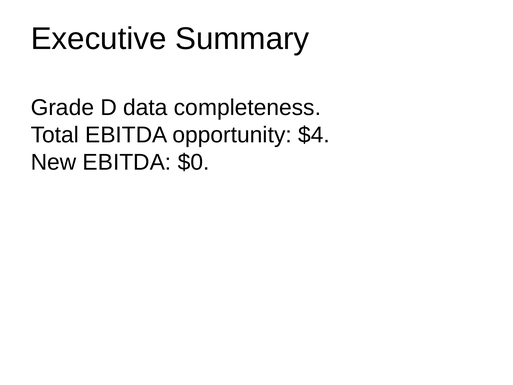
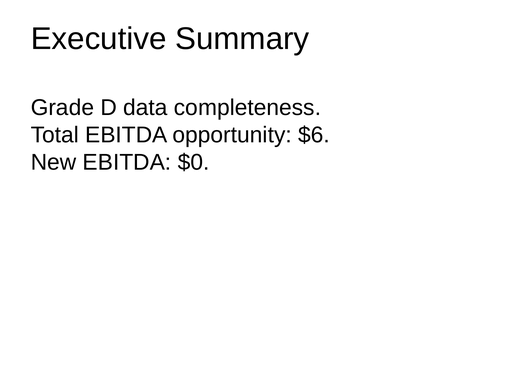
$4: $4 -> $6 (314, 135)
